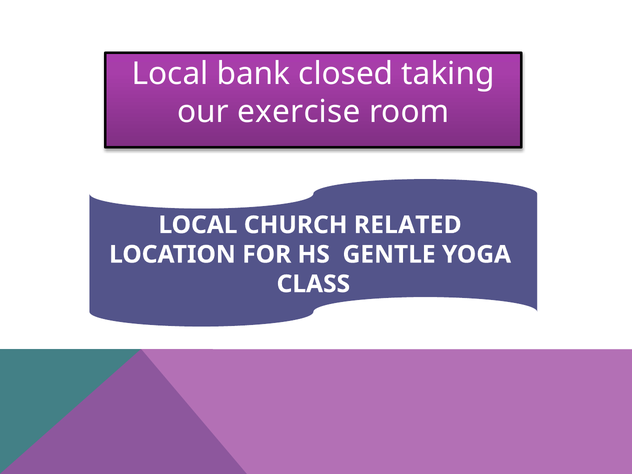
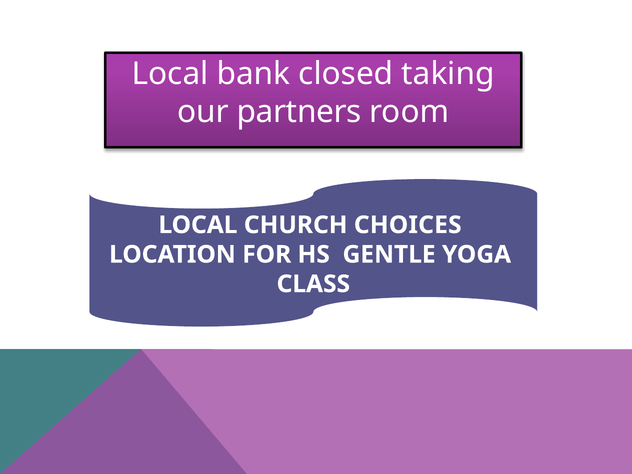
exercise: exercise -> partners (299, 112)
RELATED: RELATED -> CHOICES (408, 225)
